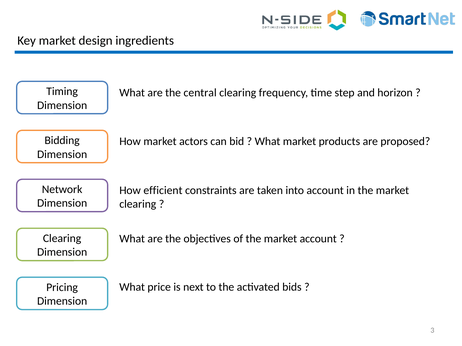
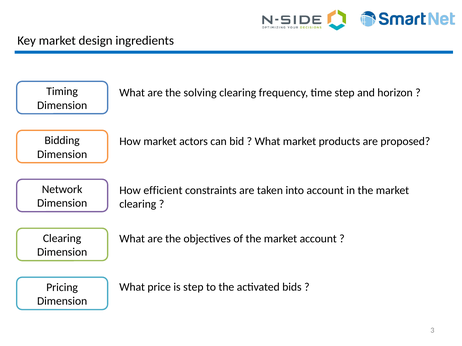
central: central -> solving (200, 93)
is next: next -> step (193, 288)
